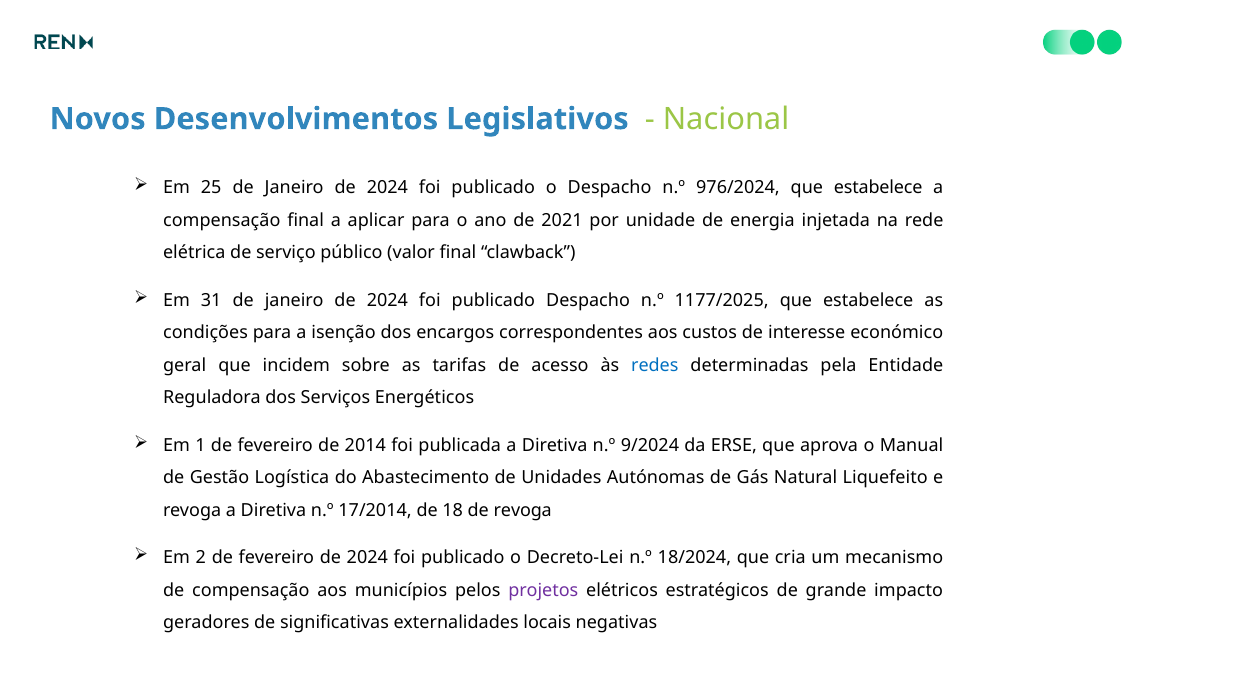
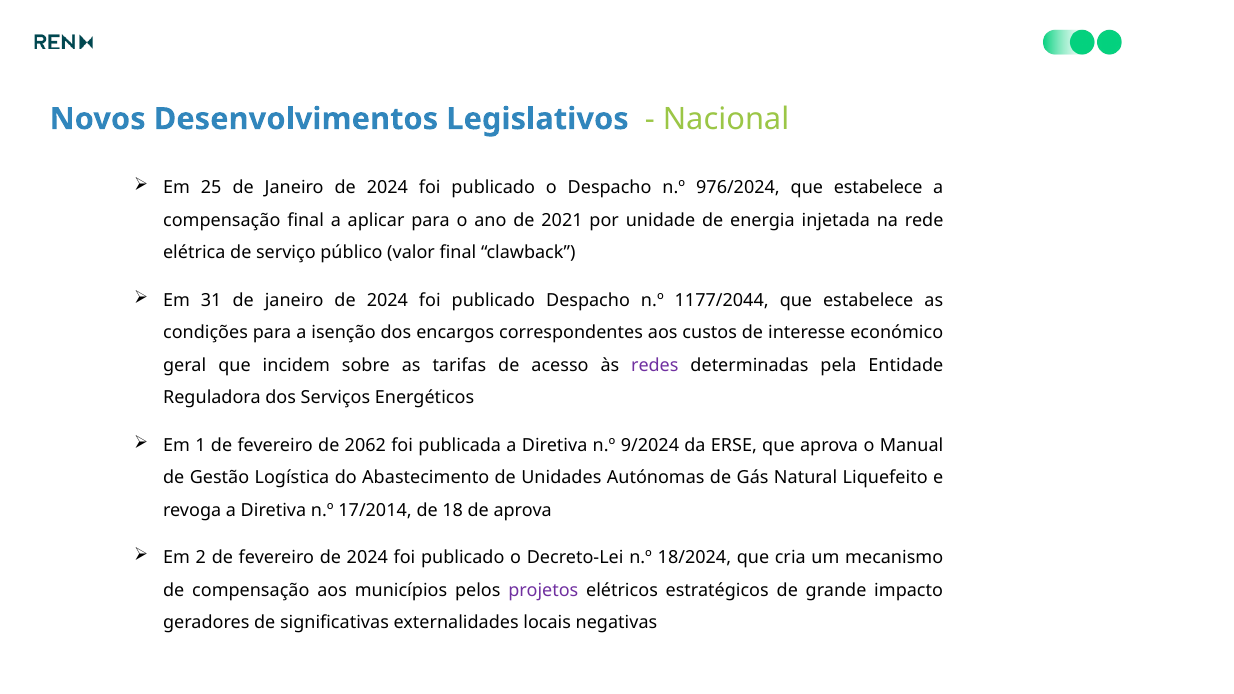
1177/2025: 1177/2025 -> 1177/2044 (722, 300)
redes colour: blue -> purple (655, 365)
2014: 2014 -> 2062 (365, 445)
de revoga: revoga -> aprova (523, 510)
